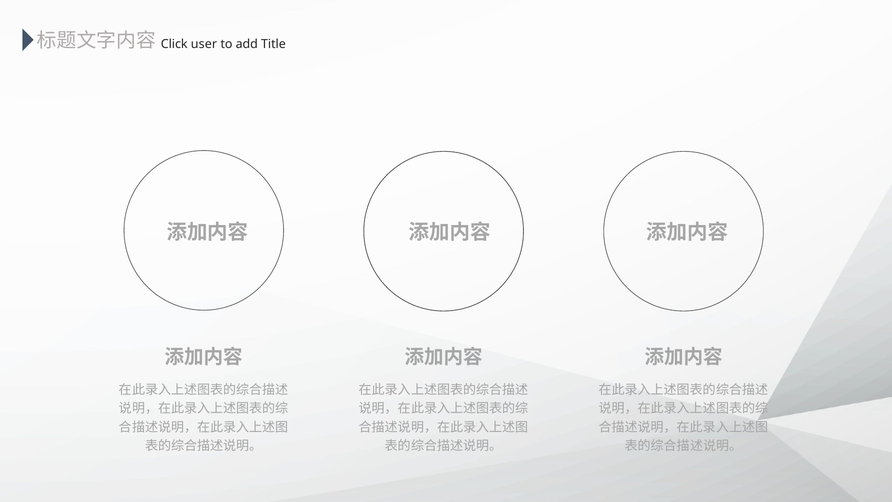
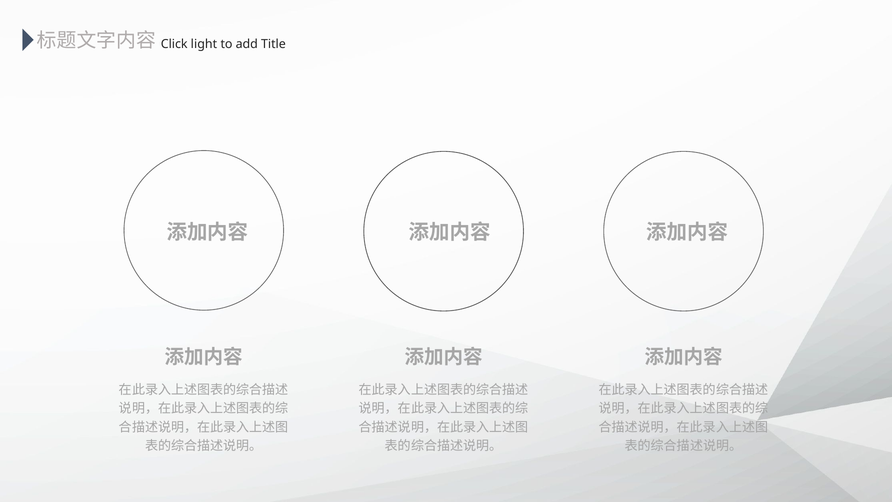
user: user -> light (204, 44)
